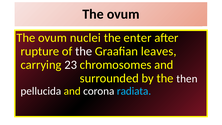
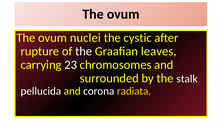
enter: enter -> cystic (138, 38)
then: then -> stalk (187, 79)
radiata colour: light blue -> yellow (134, 91)
